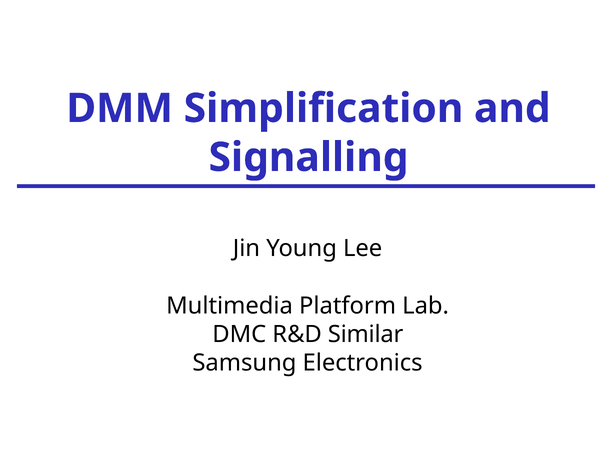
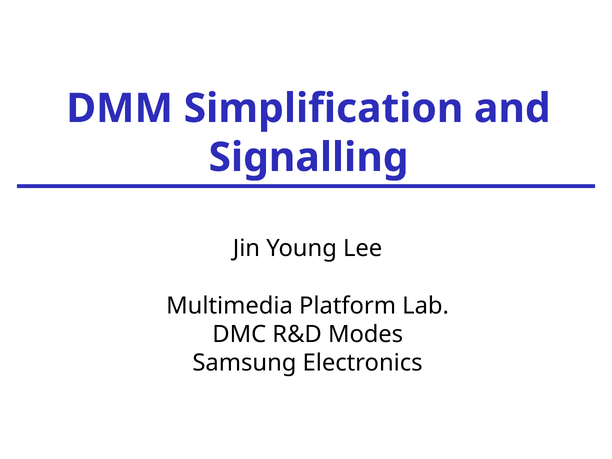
Similar: Similar -> Modes (366, 334)
